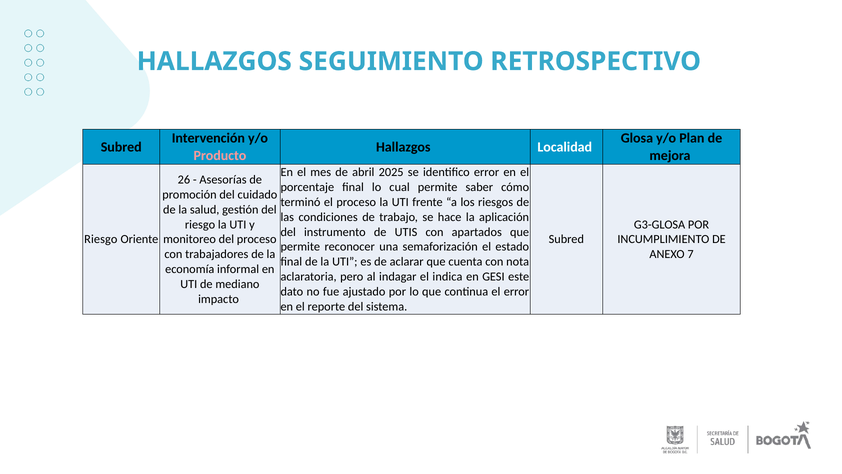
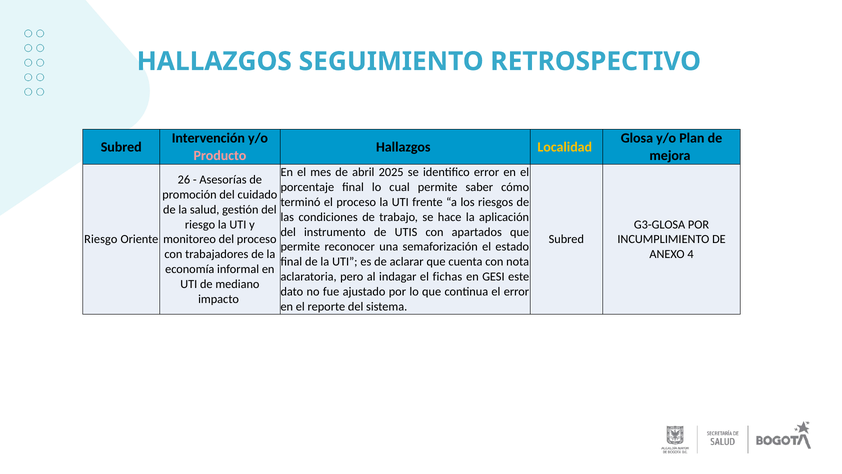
Localidad colour: white -> yellow (565, 147)
7: 7 -> 4 (691, 254)
indica: indica -> fichas (447, 277)
